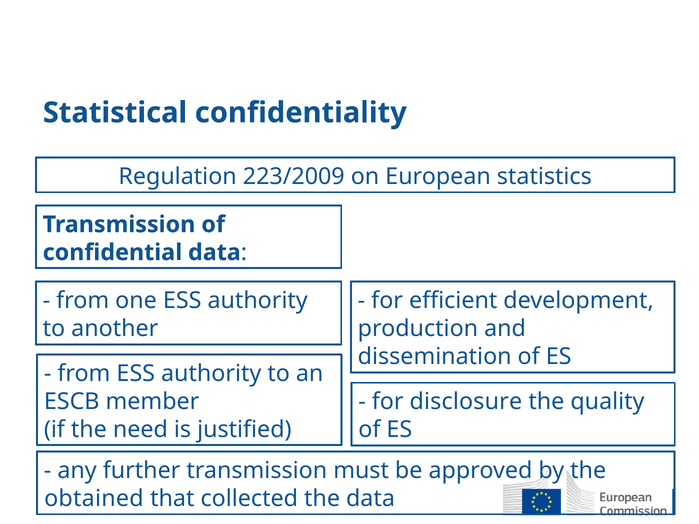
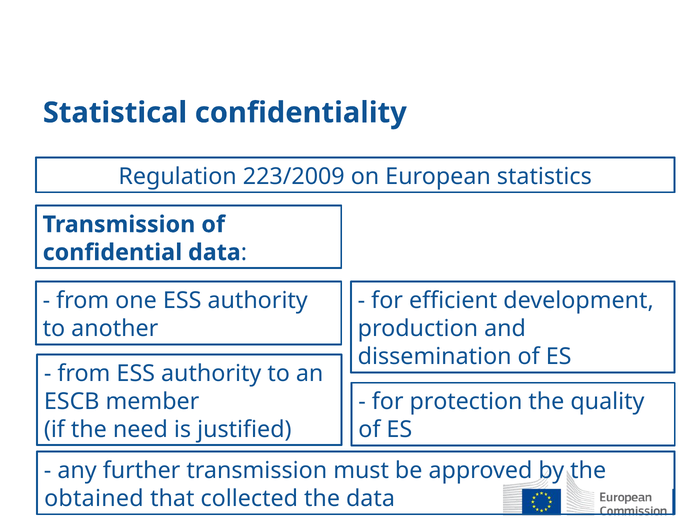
disclosure: disclosure -> protection (466, 402)
